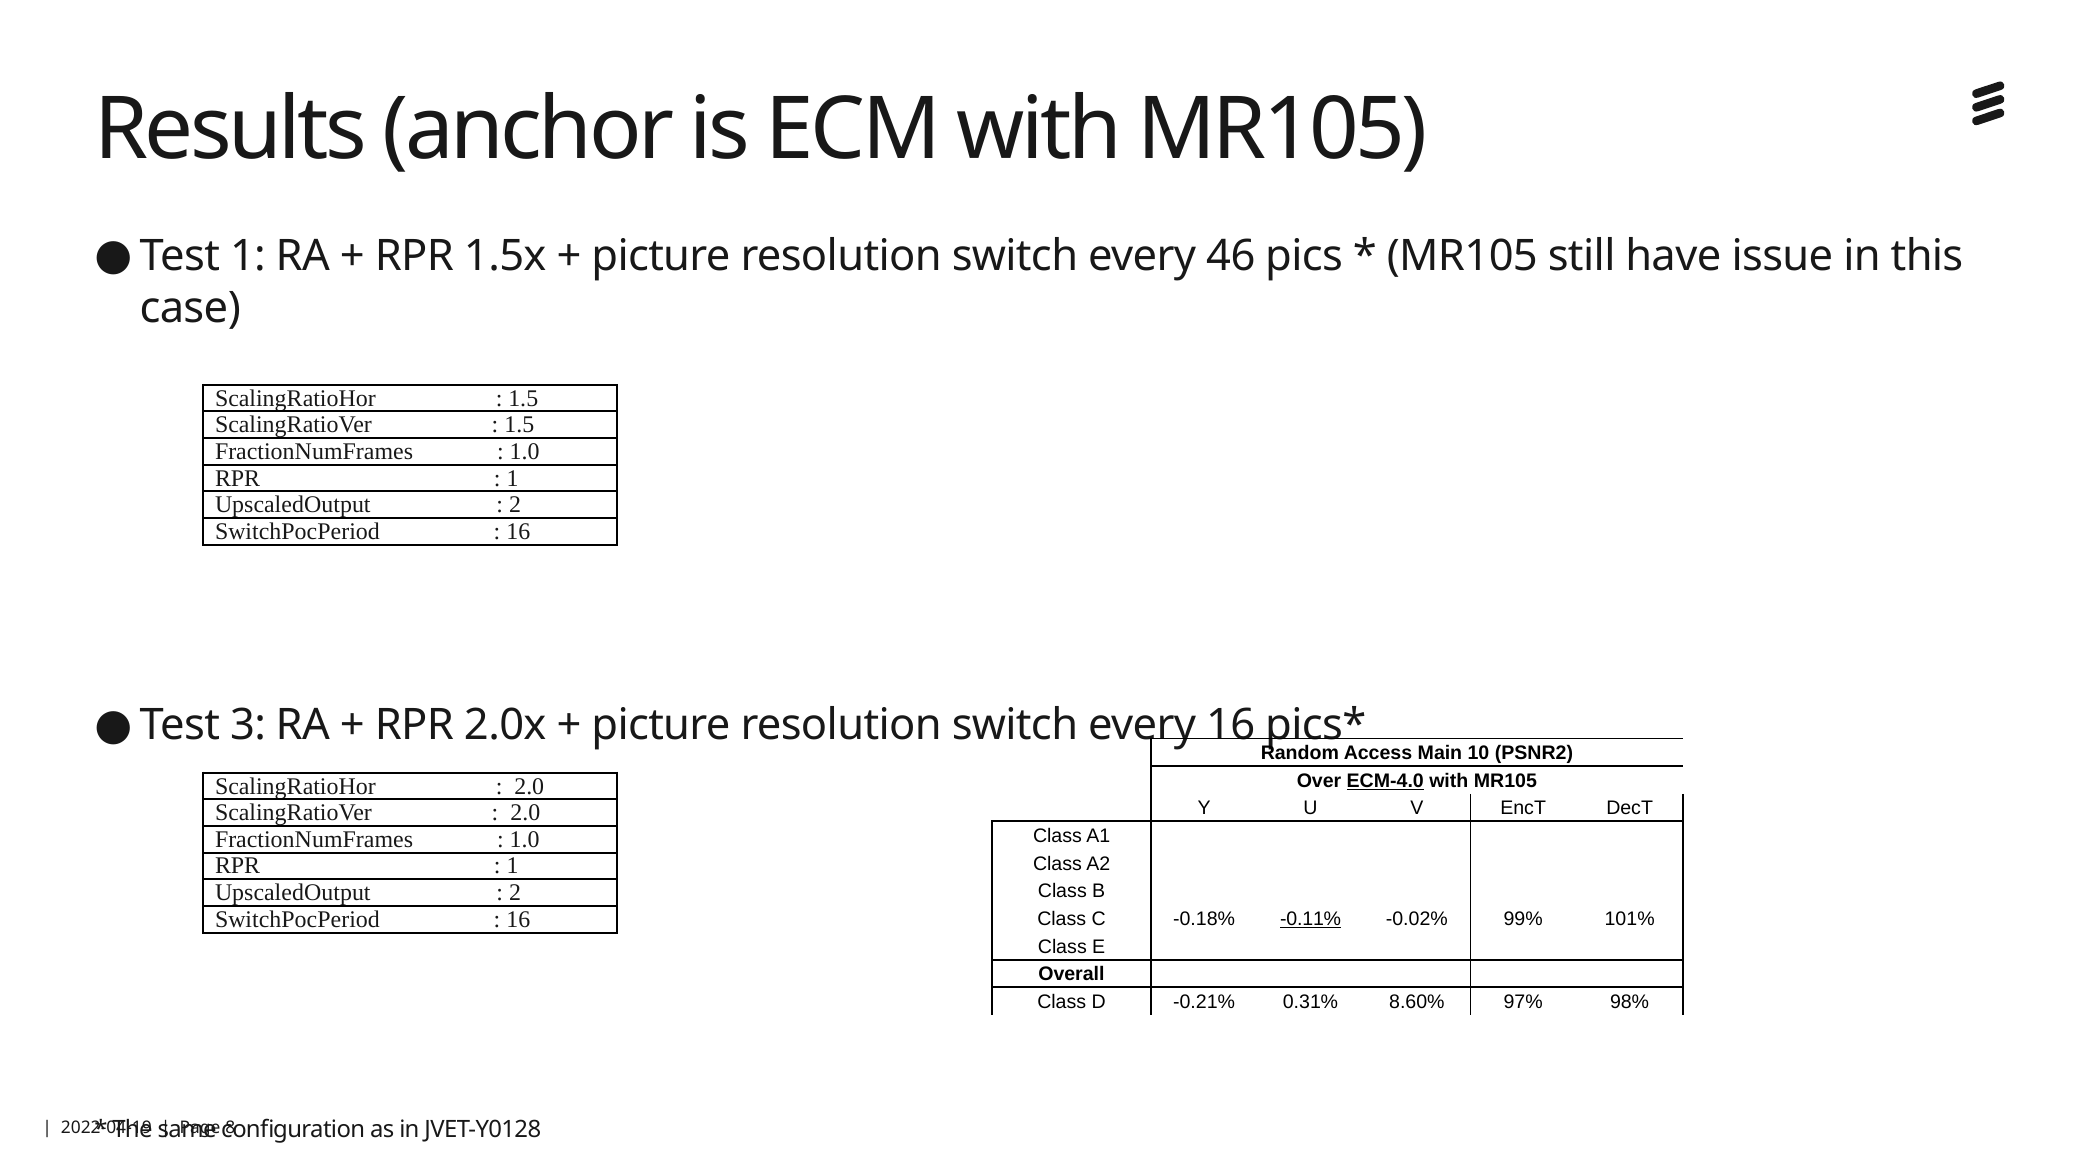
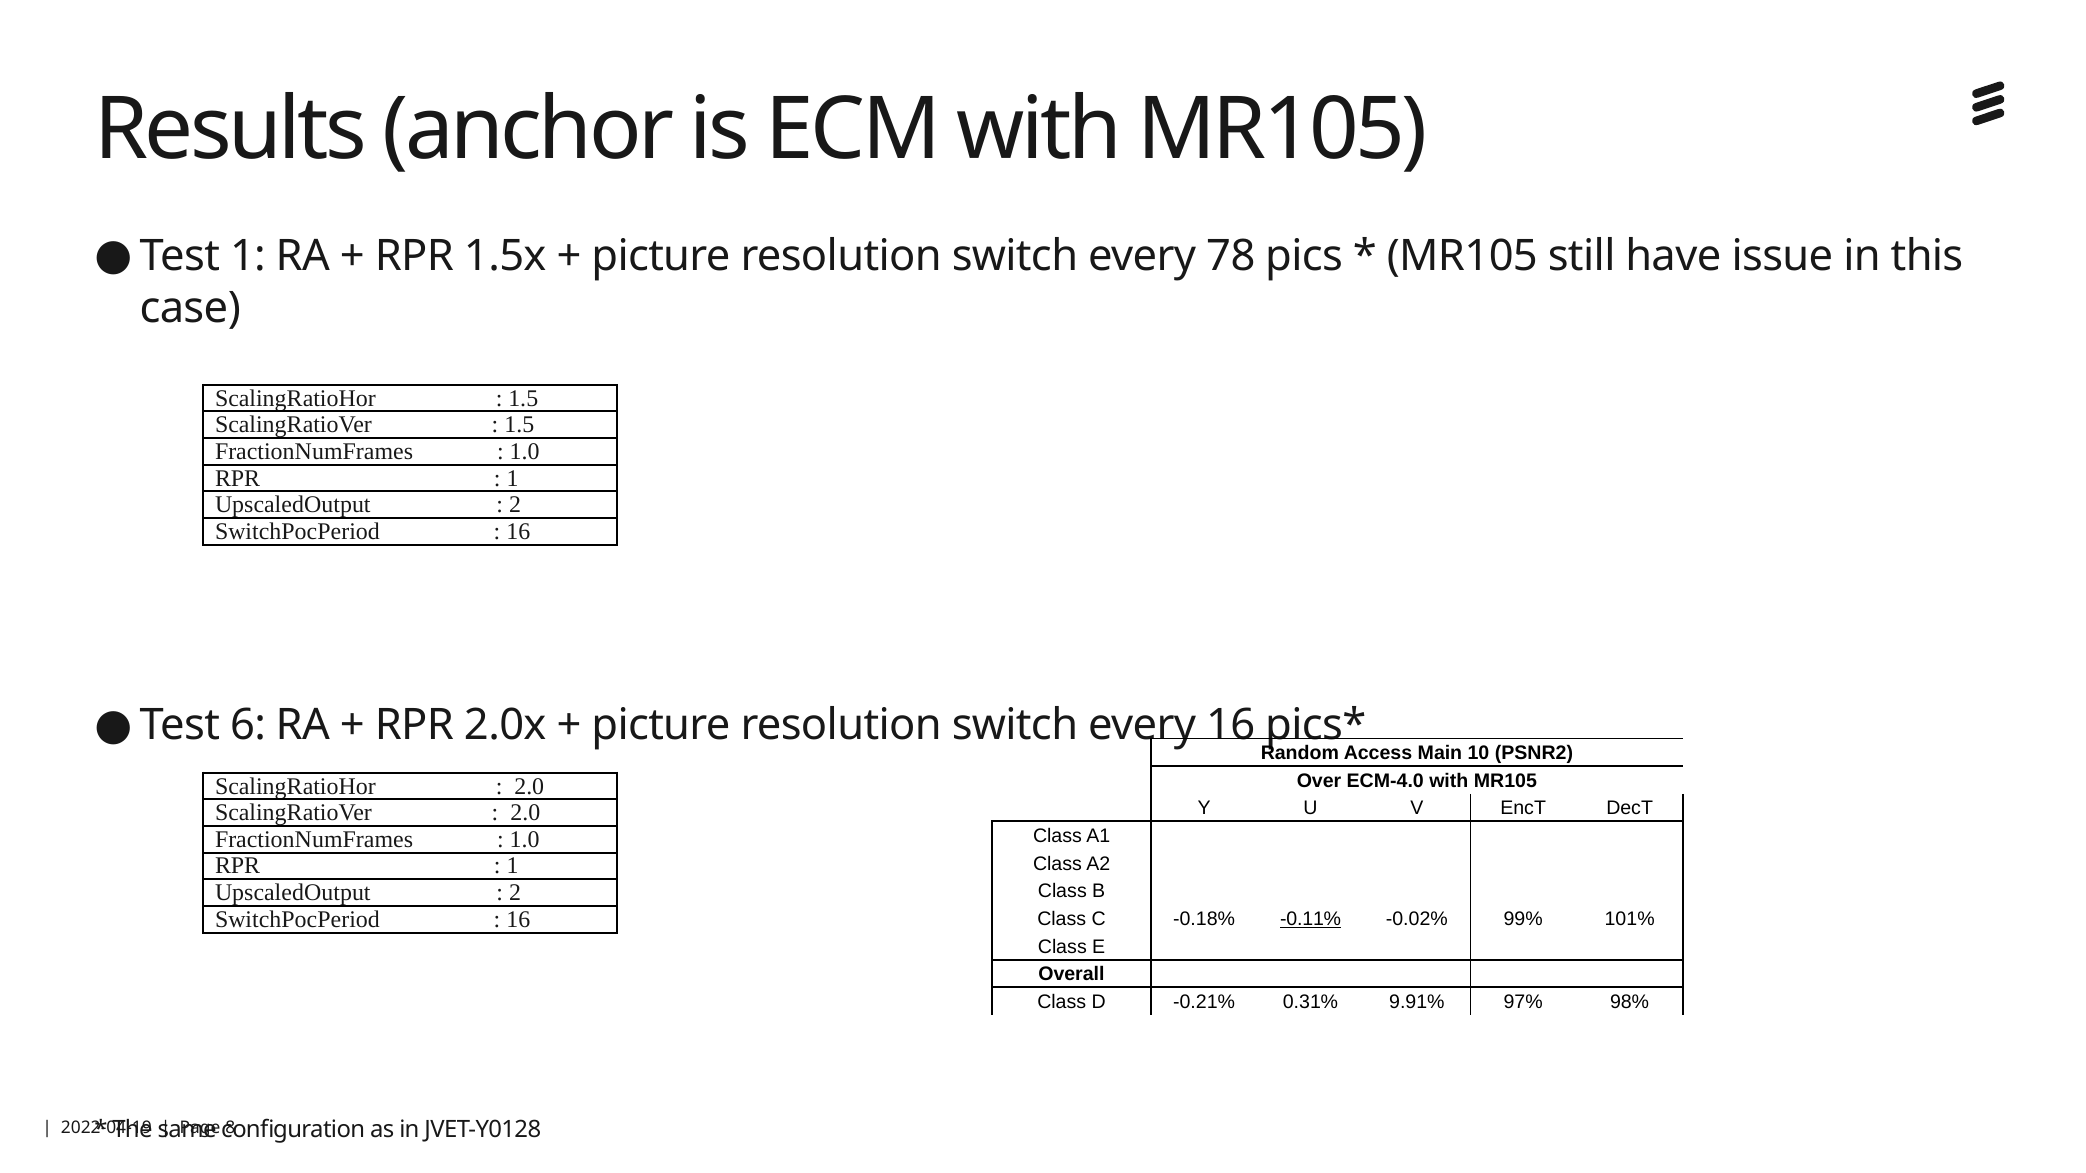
46: 46 -> 78 (1231, 256)
3: 3 -> 6 (248, 725)
ECM-4.0 underline: present -> none (1385, 781)
8.60%: 8.60% -> 9.91% (1417, 1002)
